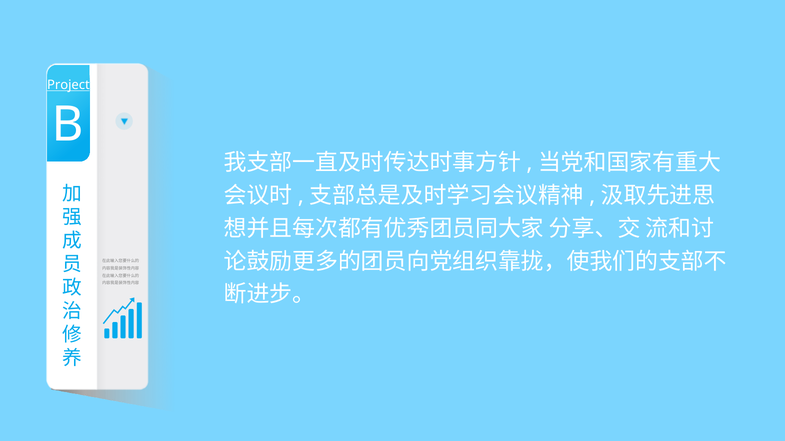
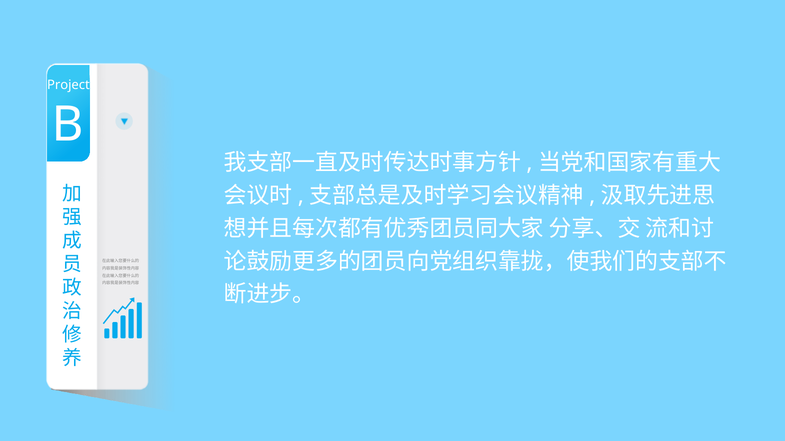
Project underline: present -> none (68, 85)
